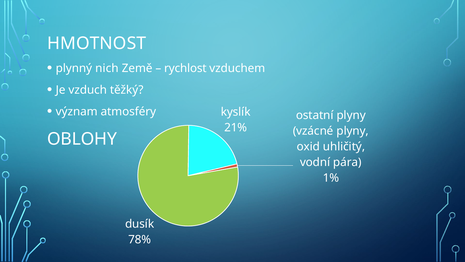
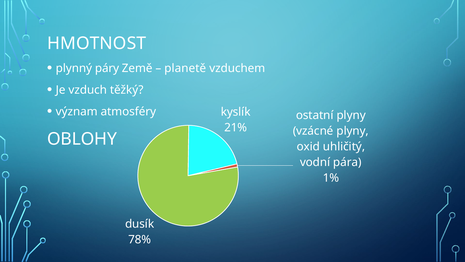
nich: nich -> páry (107, 68)
rychlost: rychlost -> planetě (185, 68)
